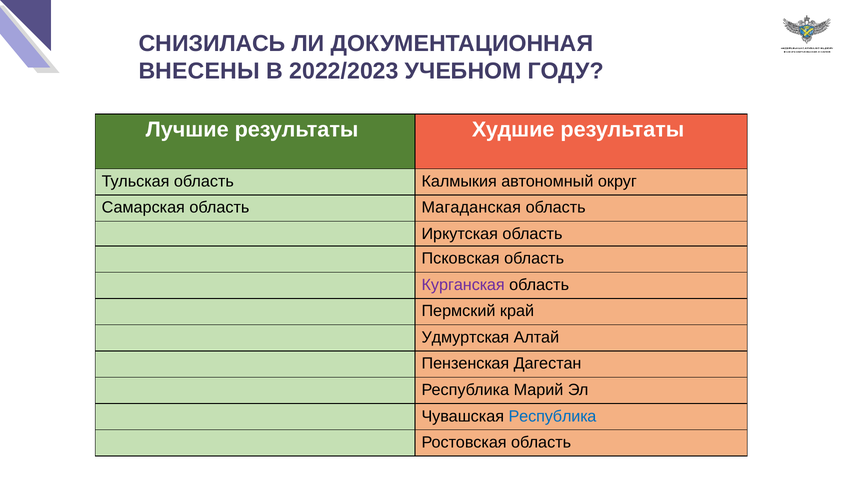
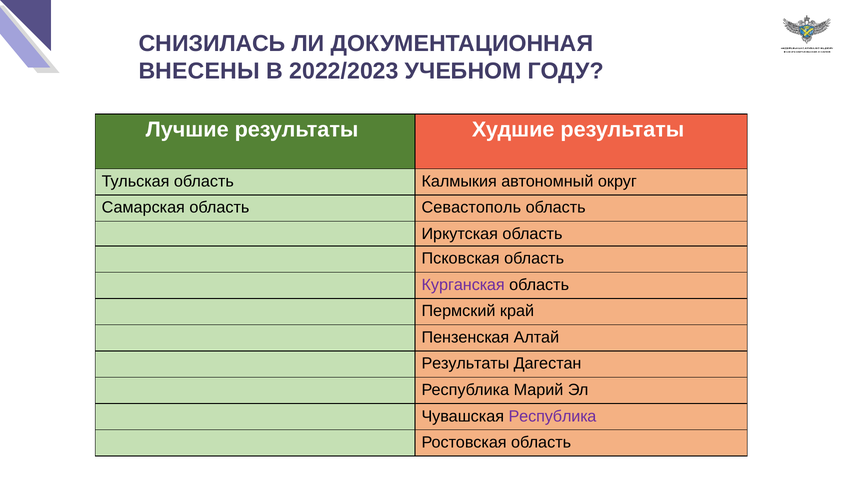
Магаданская: Магаданская -> Севастополь (471, 208)
Удмуртская: Удмуртская -> Пензенская (465, 337)
Пензенская: Пензенская -> Результаты (465, 364)
Республика colour: blue -> purple (552, 416)
